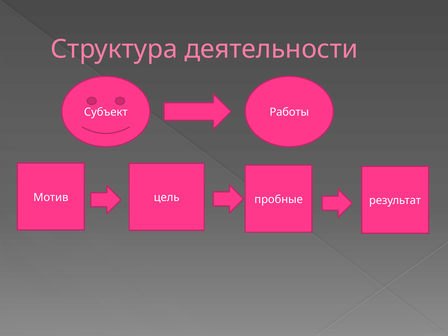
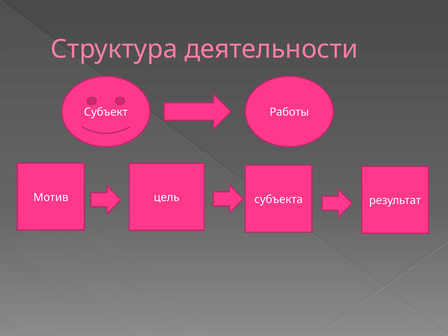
пробные: пробные -> субъекта (279, 199)
